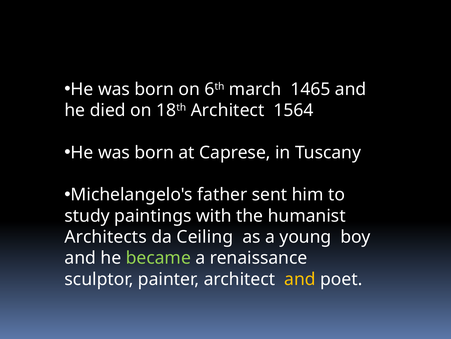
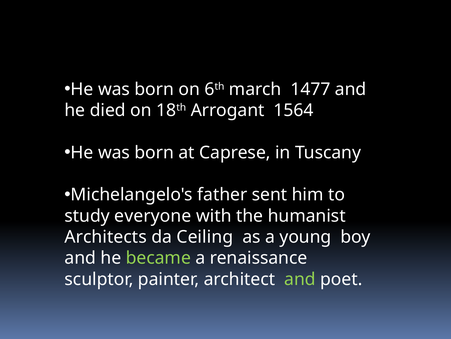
1465: 1465 -> 1477 (310, 89)
18th Architect: Architect -> Arrogant (228, 110)
paintings: paintings -> everyone (153, 215)
and colour: yellow -> light green (300, 279)
